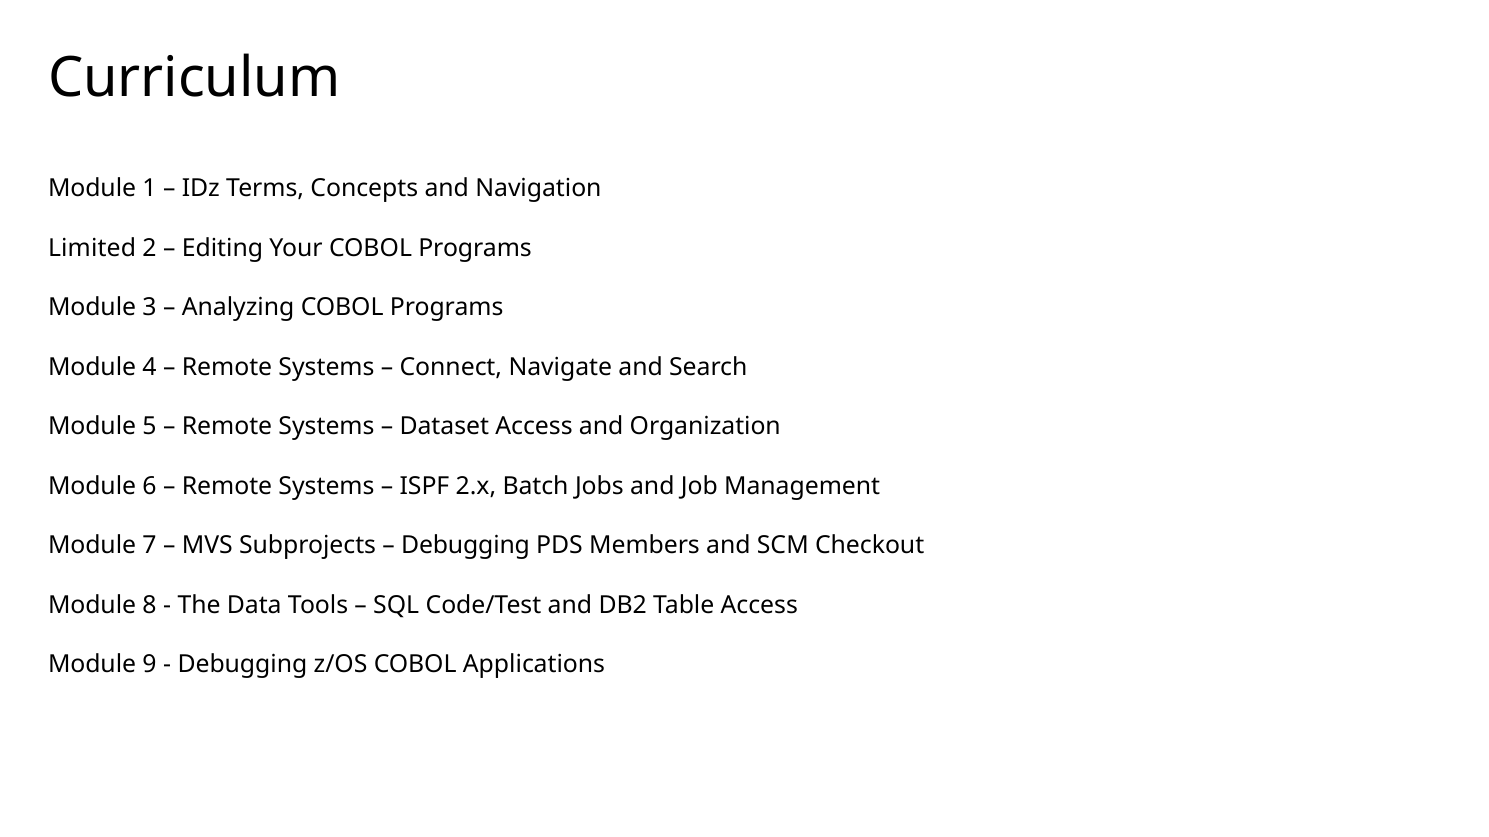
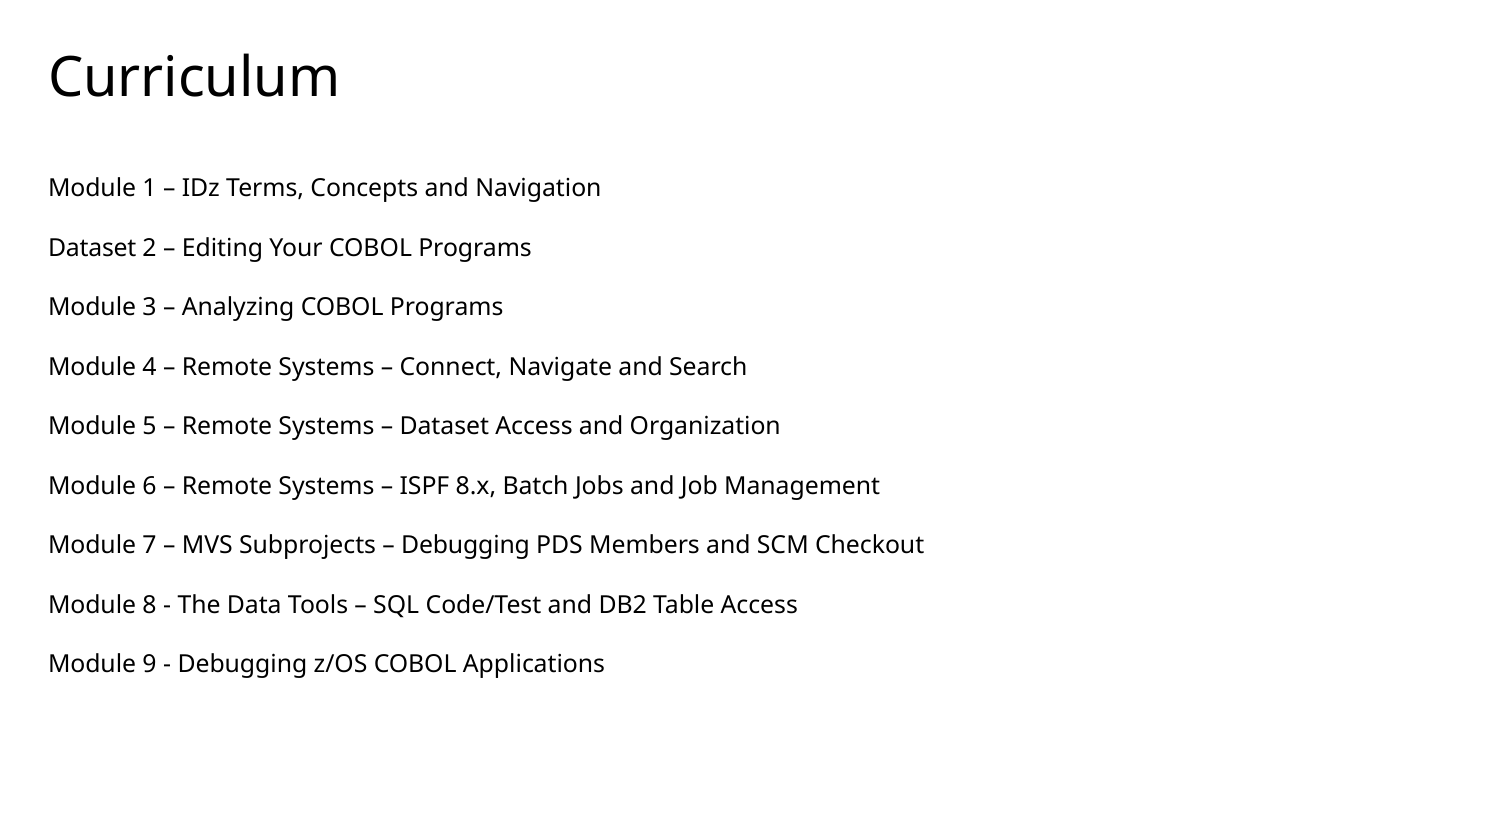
Limited: Limited -> Dataset (92, 248)
2.x: 2.x -> 8.x (476, 486)
